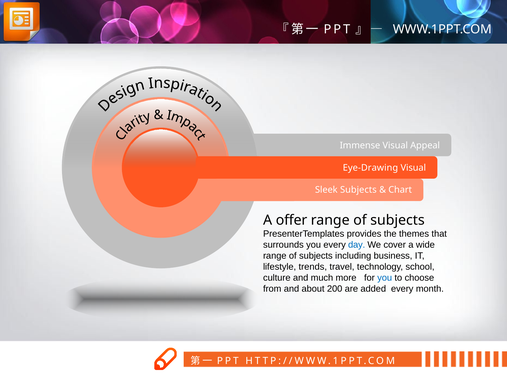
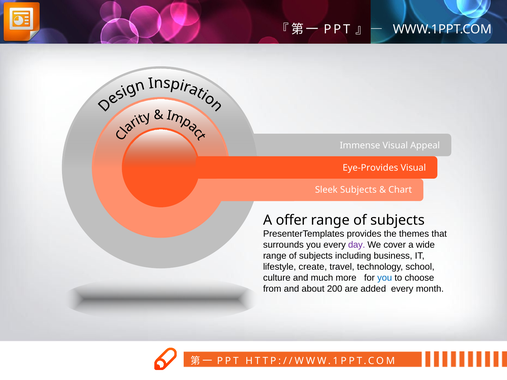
Eye-Drawing: Eye-Drawing -> Eye-Provides (370, 168)
day colour: blue -> purple (357, 245)
trends: trends -> create (313, 267)
